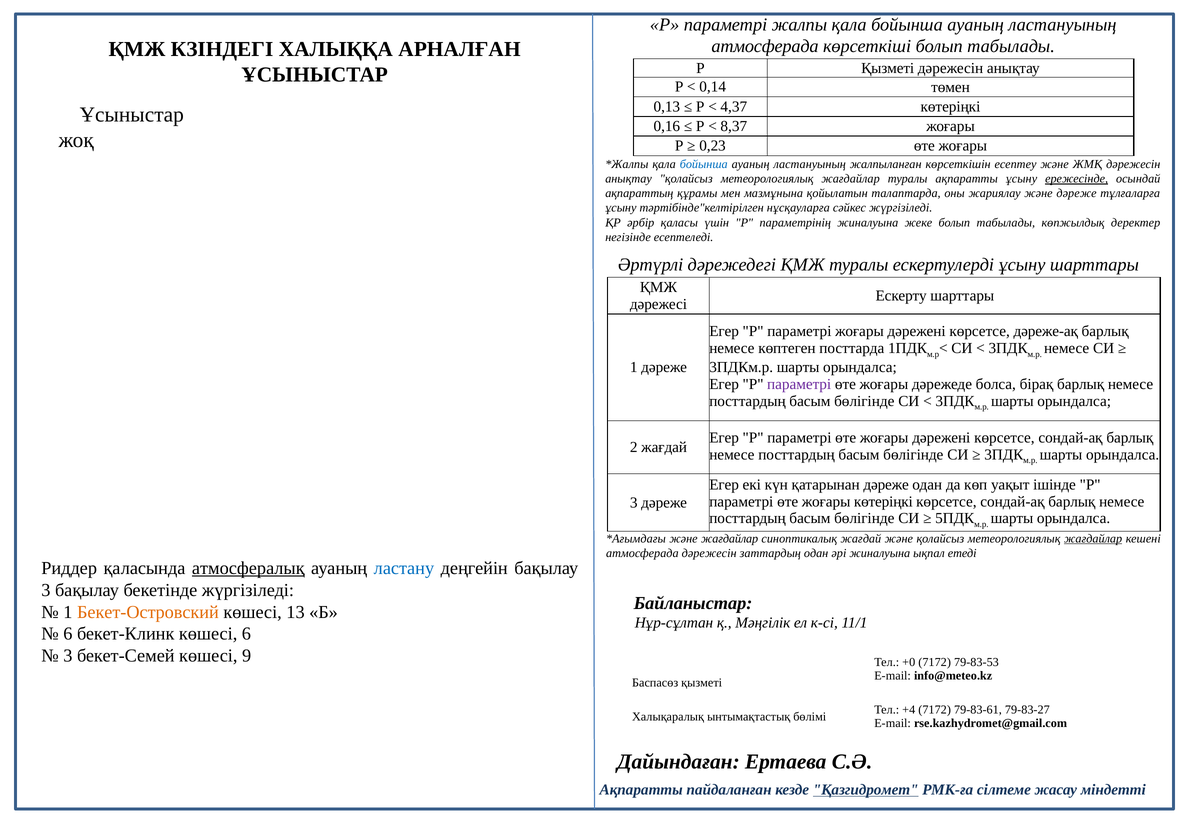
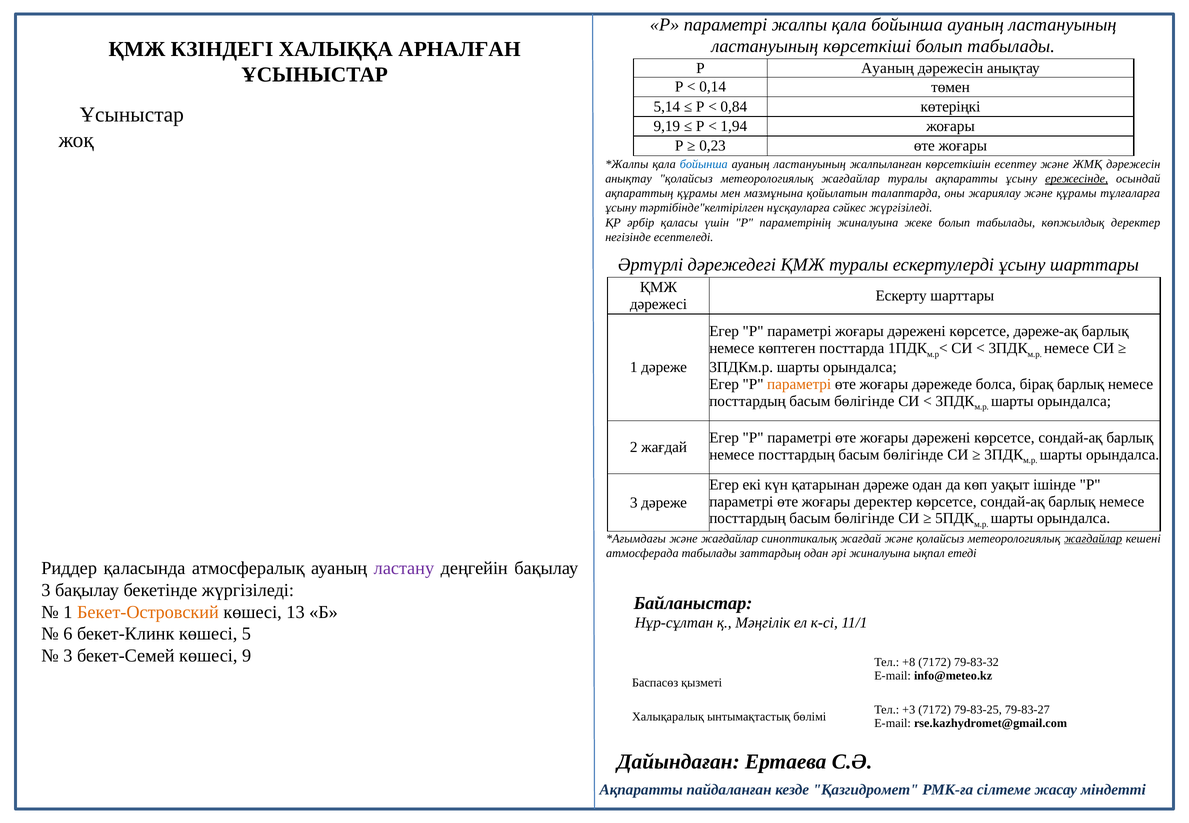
атмосферада: атмосферада -> ластануының (765, 46)
Р Қызметі: Қызметі -> Ауаның (888, 68)
0,13: 0,13 -> 5,14 (667, 107)
4,37: 4,37 -> 0,84 (734, 107)
0,16: 0,16 -> 9,19 (667, 126)
8,37: 8,37 -> 1,94 (734, 126)
және дәреже: дәреже -> құрамы (1077, 193)
параметрі colour: purple -> orange (799, 384)
жоғары көтеріңкі: көтеріңкі -> деректер (883, 502)
атмосферада дәрежесін: дәрежесін -> табылады (709, 553)
атмосфералық underline: present -> none (248, 568)
ластану colour: blue -> purple (404, 568)
көшесі 6: 6 -> 5 (246, 634)
+0: +0 -> +8 (909, 663)
79-83-53: 79-83-53 -> 79-83-32 (976, 663)
+4: +4 -> +3 (909, 710)
79-83-61: 79-83-61 -> 79-83-25 (978, 710)
Қазгидромет underline: present -> none (866, 790)
